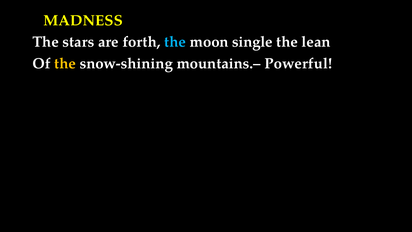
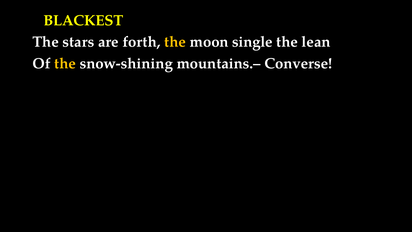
MADNESS: MADNESS -> BLACKEST (83, 21)
the colour: light blue -> yellow (175, 42)
Powerful: Powerful -> Converse (298, 63)
